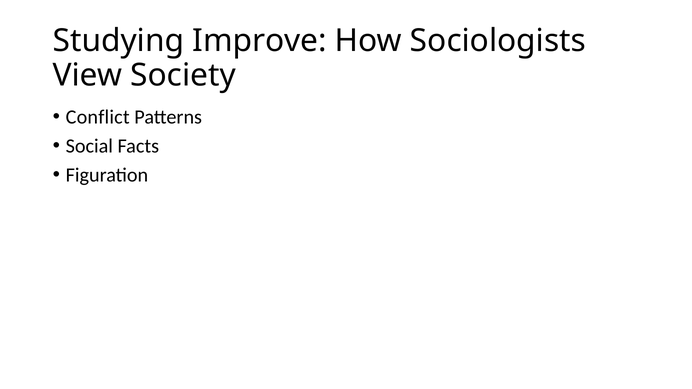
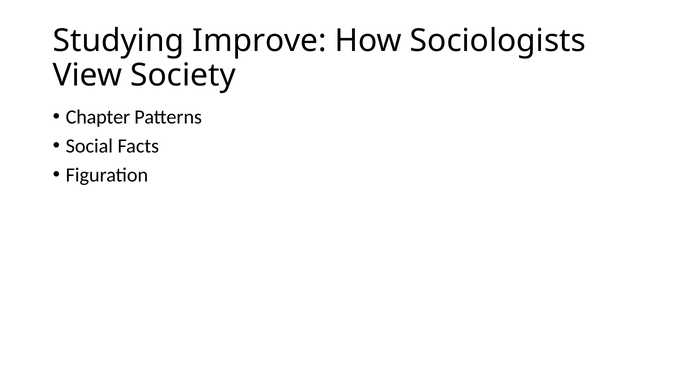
Conflict: Conflict -> Chapter (98, 117)
